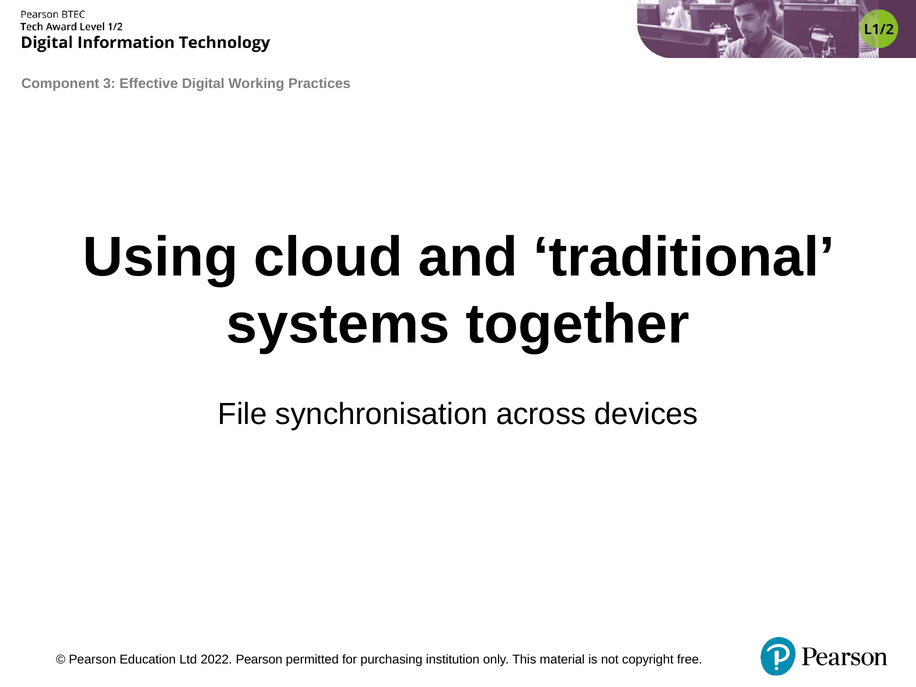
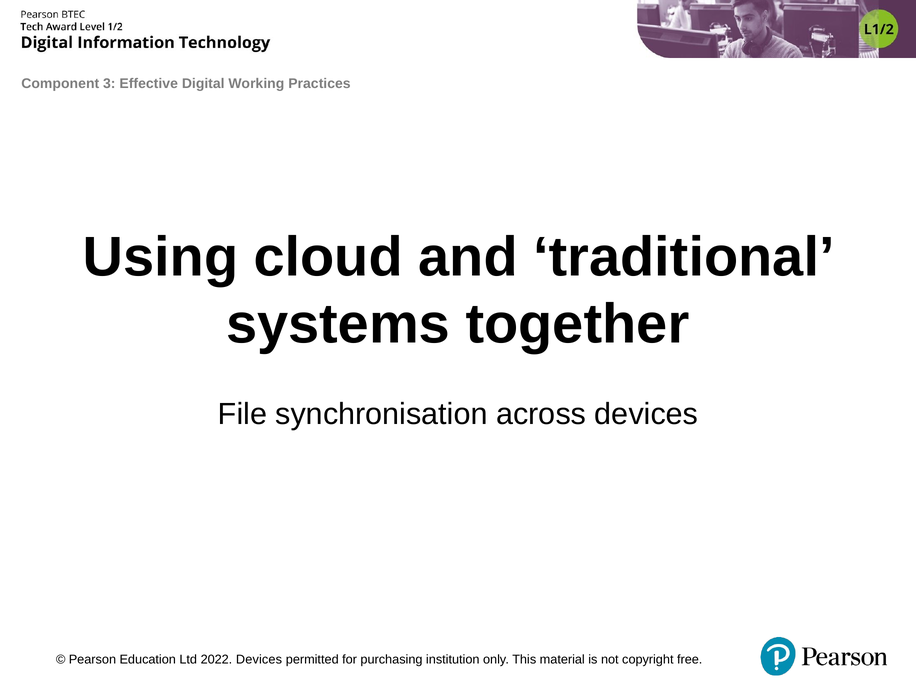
2022 Pearson: Pearson -> Devices (259, 659)
